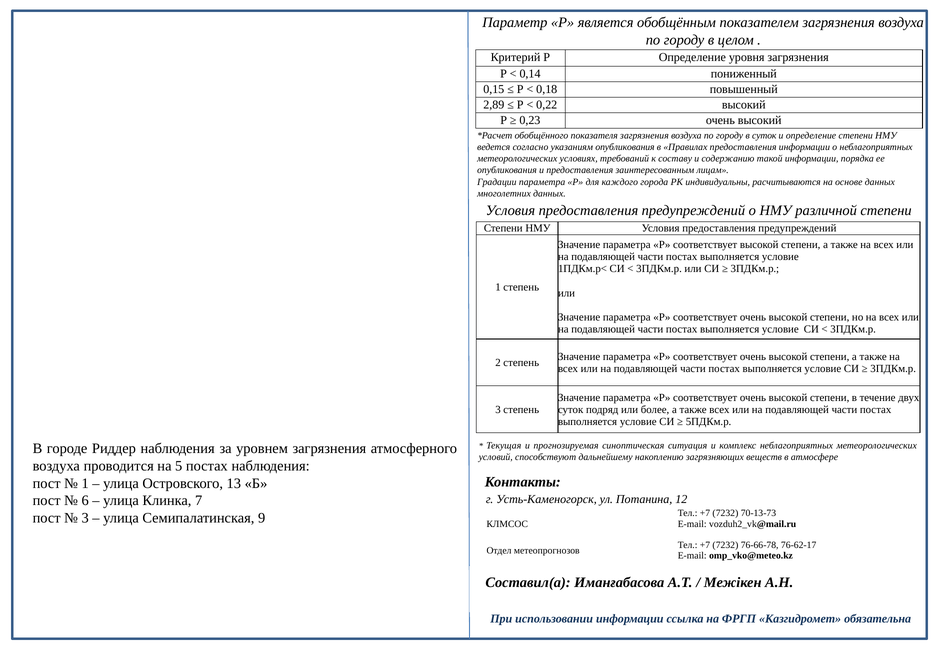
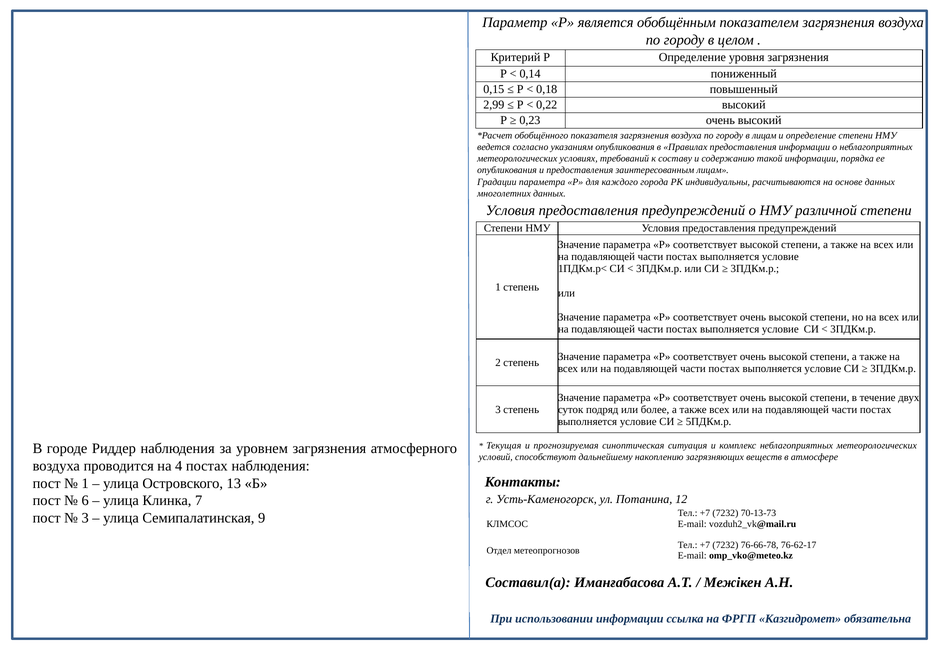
2,89: 2,89 -> 2,99 (494, 105)
в суток: суток -> лицам (764, 136)
5: 5 -> 4 (179, 466)
